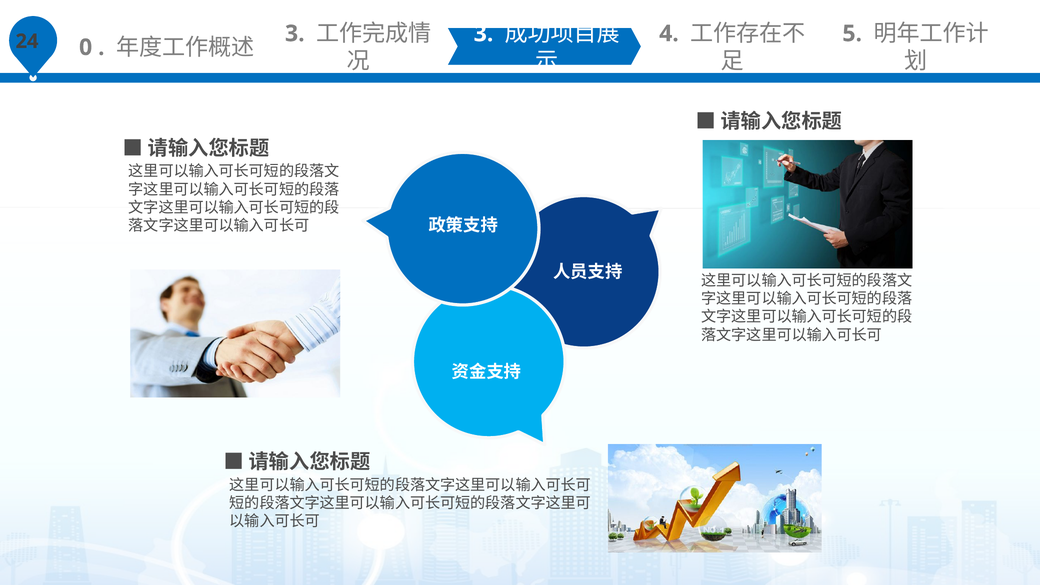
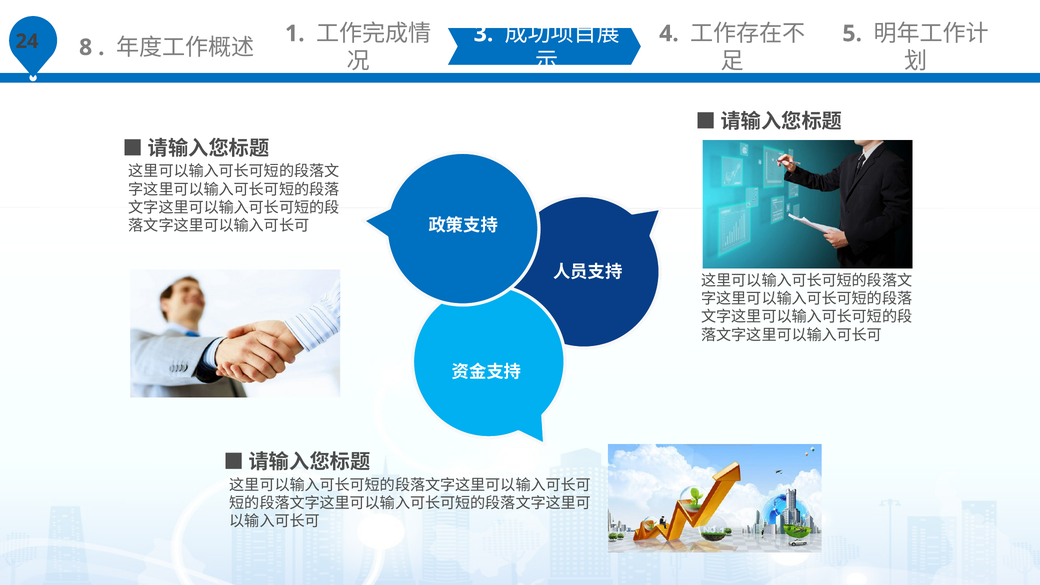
0: 0 -> 8 (86, 47)
3: 3 -> 1 (295, 34)
